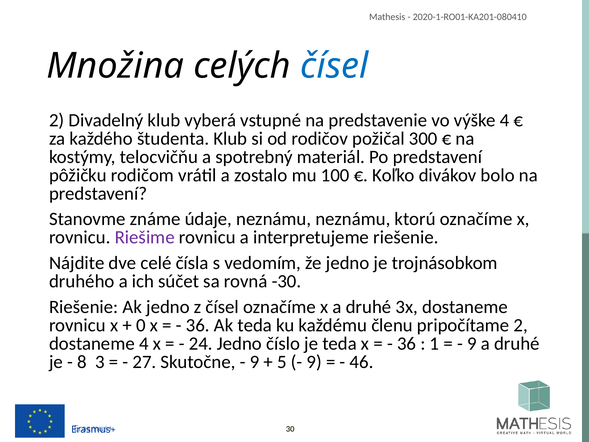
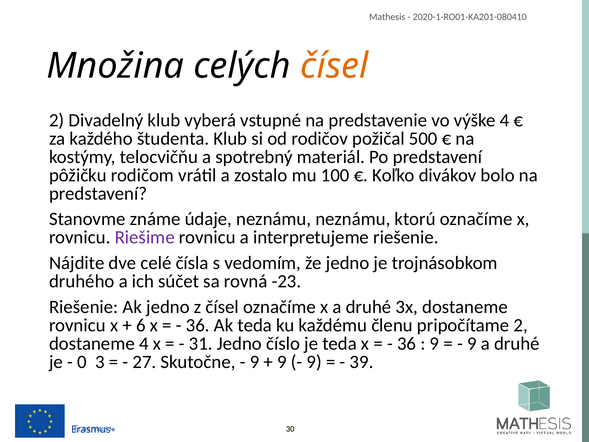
čísel colour: blue -> orange (334, 66)
300: 300 -> 500 (423, 139)
-30: -30 -> -23 (286, 281)
0: 0 -> 6 (141, 325)
24: 24 -> 31 (201, 343)
1: 1 -> 9 (434, 343)
8: 8 -> 0 (82, 362)
5: 5 -> 9 (282, 362)
46: 46 -> 39 (362, 362)
